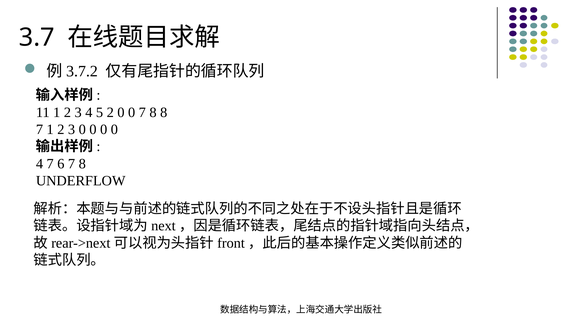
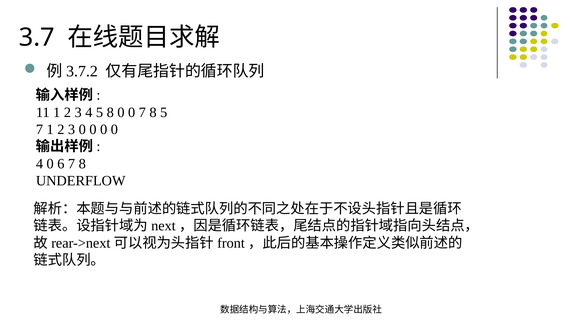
5 2: 2 -> 8 (110, 112)
8 8: 8 -> 5 (164, 112)
4 7: 7 -> 0 (50, 164)
